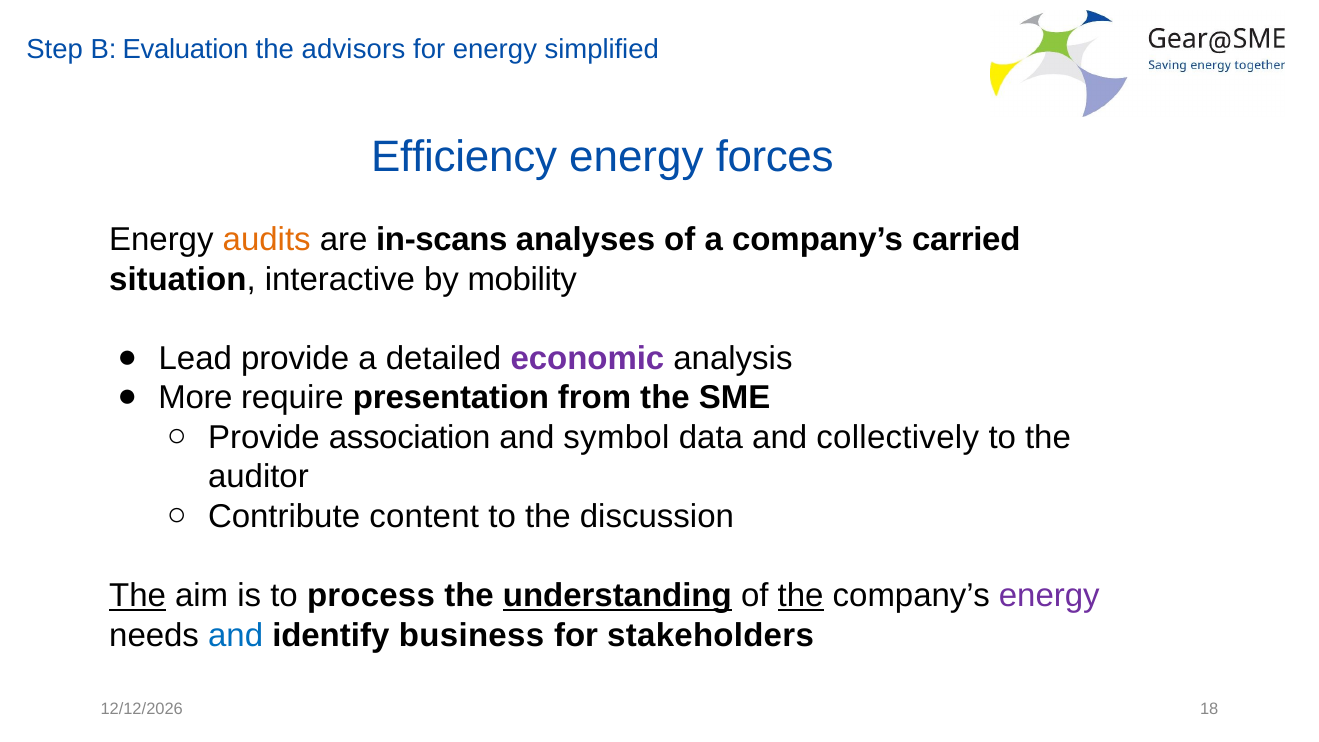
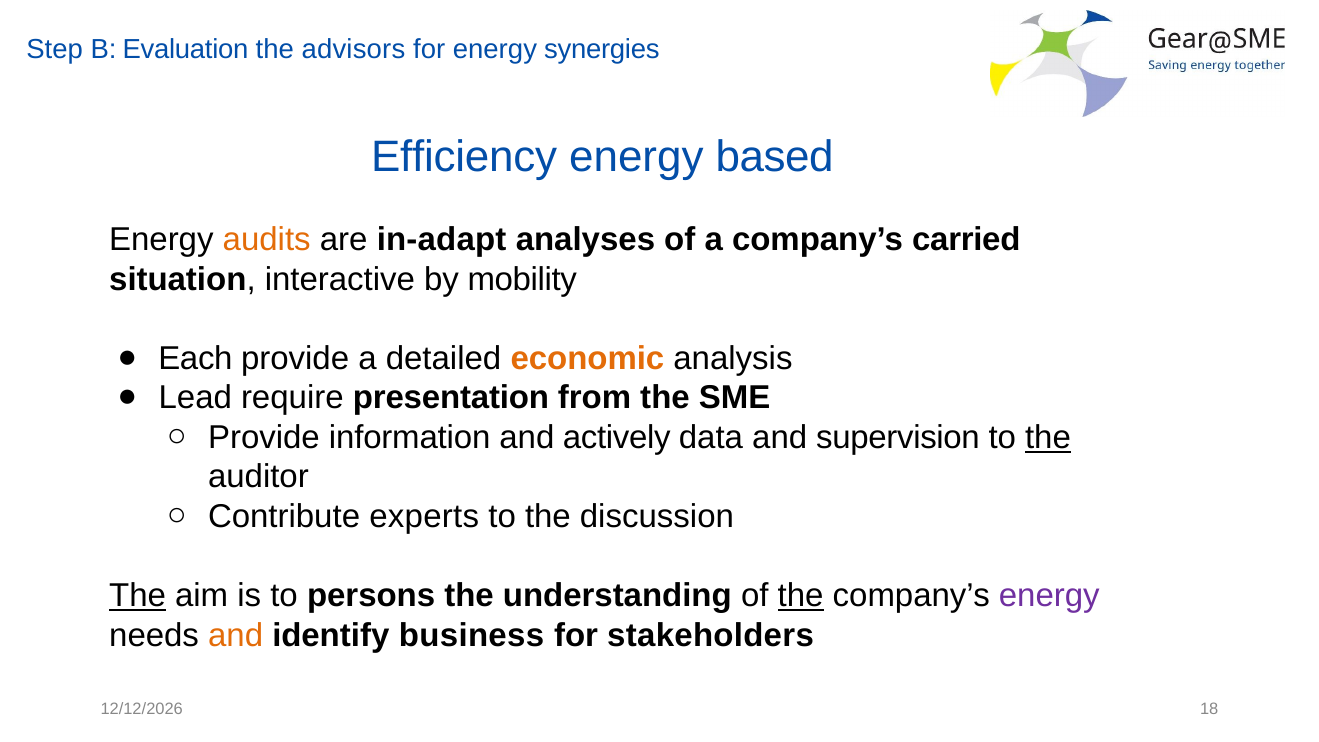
simplified: simplified -> synergies (602, 50)
forces: forces -> based (775, 157)
in-scans: in-scans -> in-adapt (442, 240)
Lead: Lead -> Each (195, 358)
economic colour: purple -> orange (587, 358)
More: More -> Lead (195, 398)
association: association -> information (410, 437)
symbol: symbol -> actively (617, 437)
collectively: collectively -> supervision (898, 437)
the underline: none -> present (1048, 437)
content: content -> experts (424, 517)
process: process -> persons (371, 596)
understanding underline: present -> none (617, 596)
and colour: blue -> orange (236, 635)
